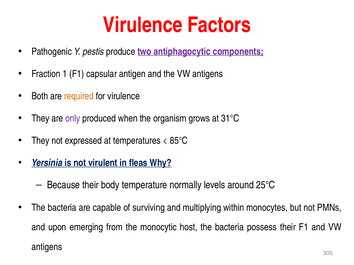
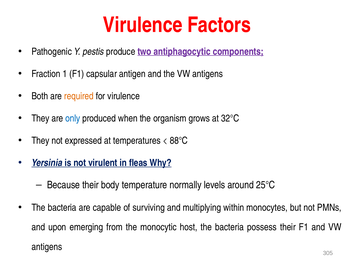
only colour: purple -> blue (73, 119)
31°C: 31°C -> 32°C (230, 119)
85°C: 85°C -> 88°C (179, 141)
